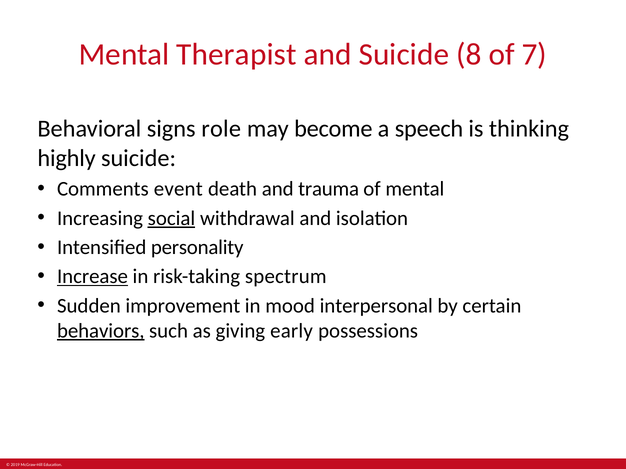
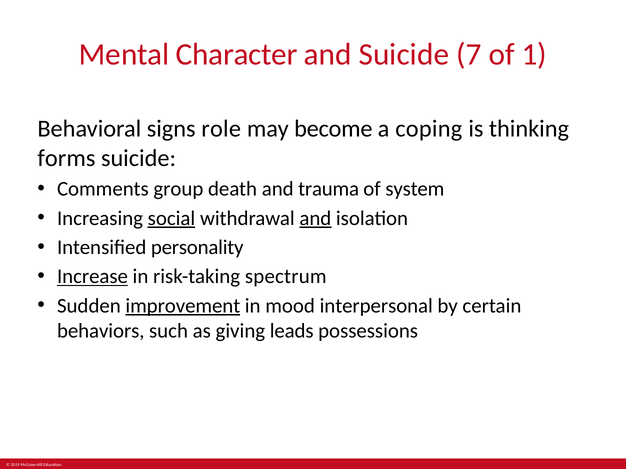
Therapist: Therapist -> Character (237, 54)
8: 8 -> 7 (469, 54)
7: 7 -> 1 (534, 54)
speech: speech -> coping (429, 129)
highly: highly -> forms (66, 158)
event: event -> group (178, 189)
of mental: mental -> system (415, 189)
and underline: none -> present (315, 218)
improvement underline: none -> present (183, 306)
behaviors underline: present -> none (101, 331)
early: early -> leads (292, 331)
